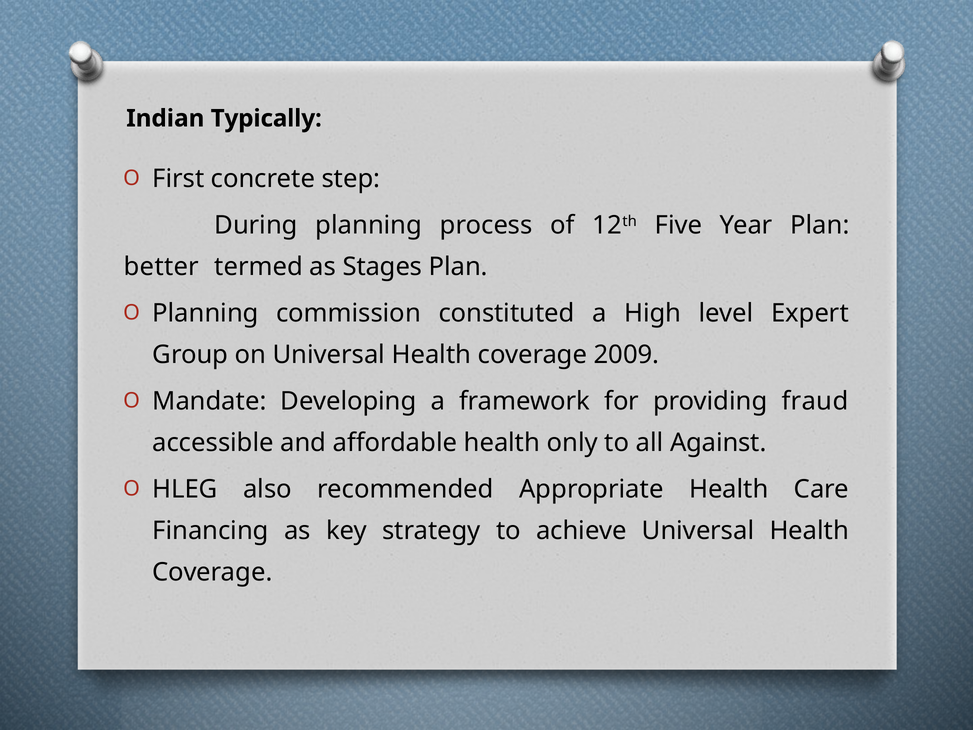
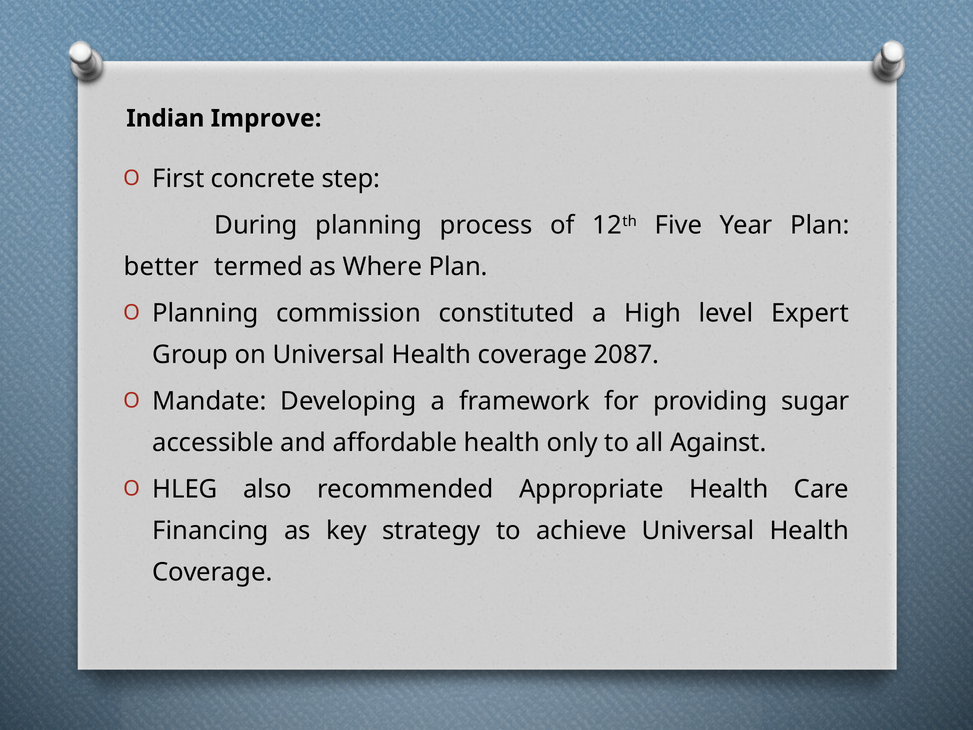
Typically: Typically -> Improve (266, 118)
Stages: Stages -> Where (382, 267)
2009: 2009 -> 2087 (627, 355)
fraud: fraud -> sugar (815, 401)
